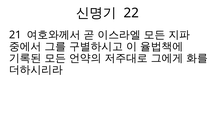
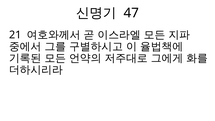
22: 22 -> 47 (131, 13)
